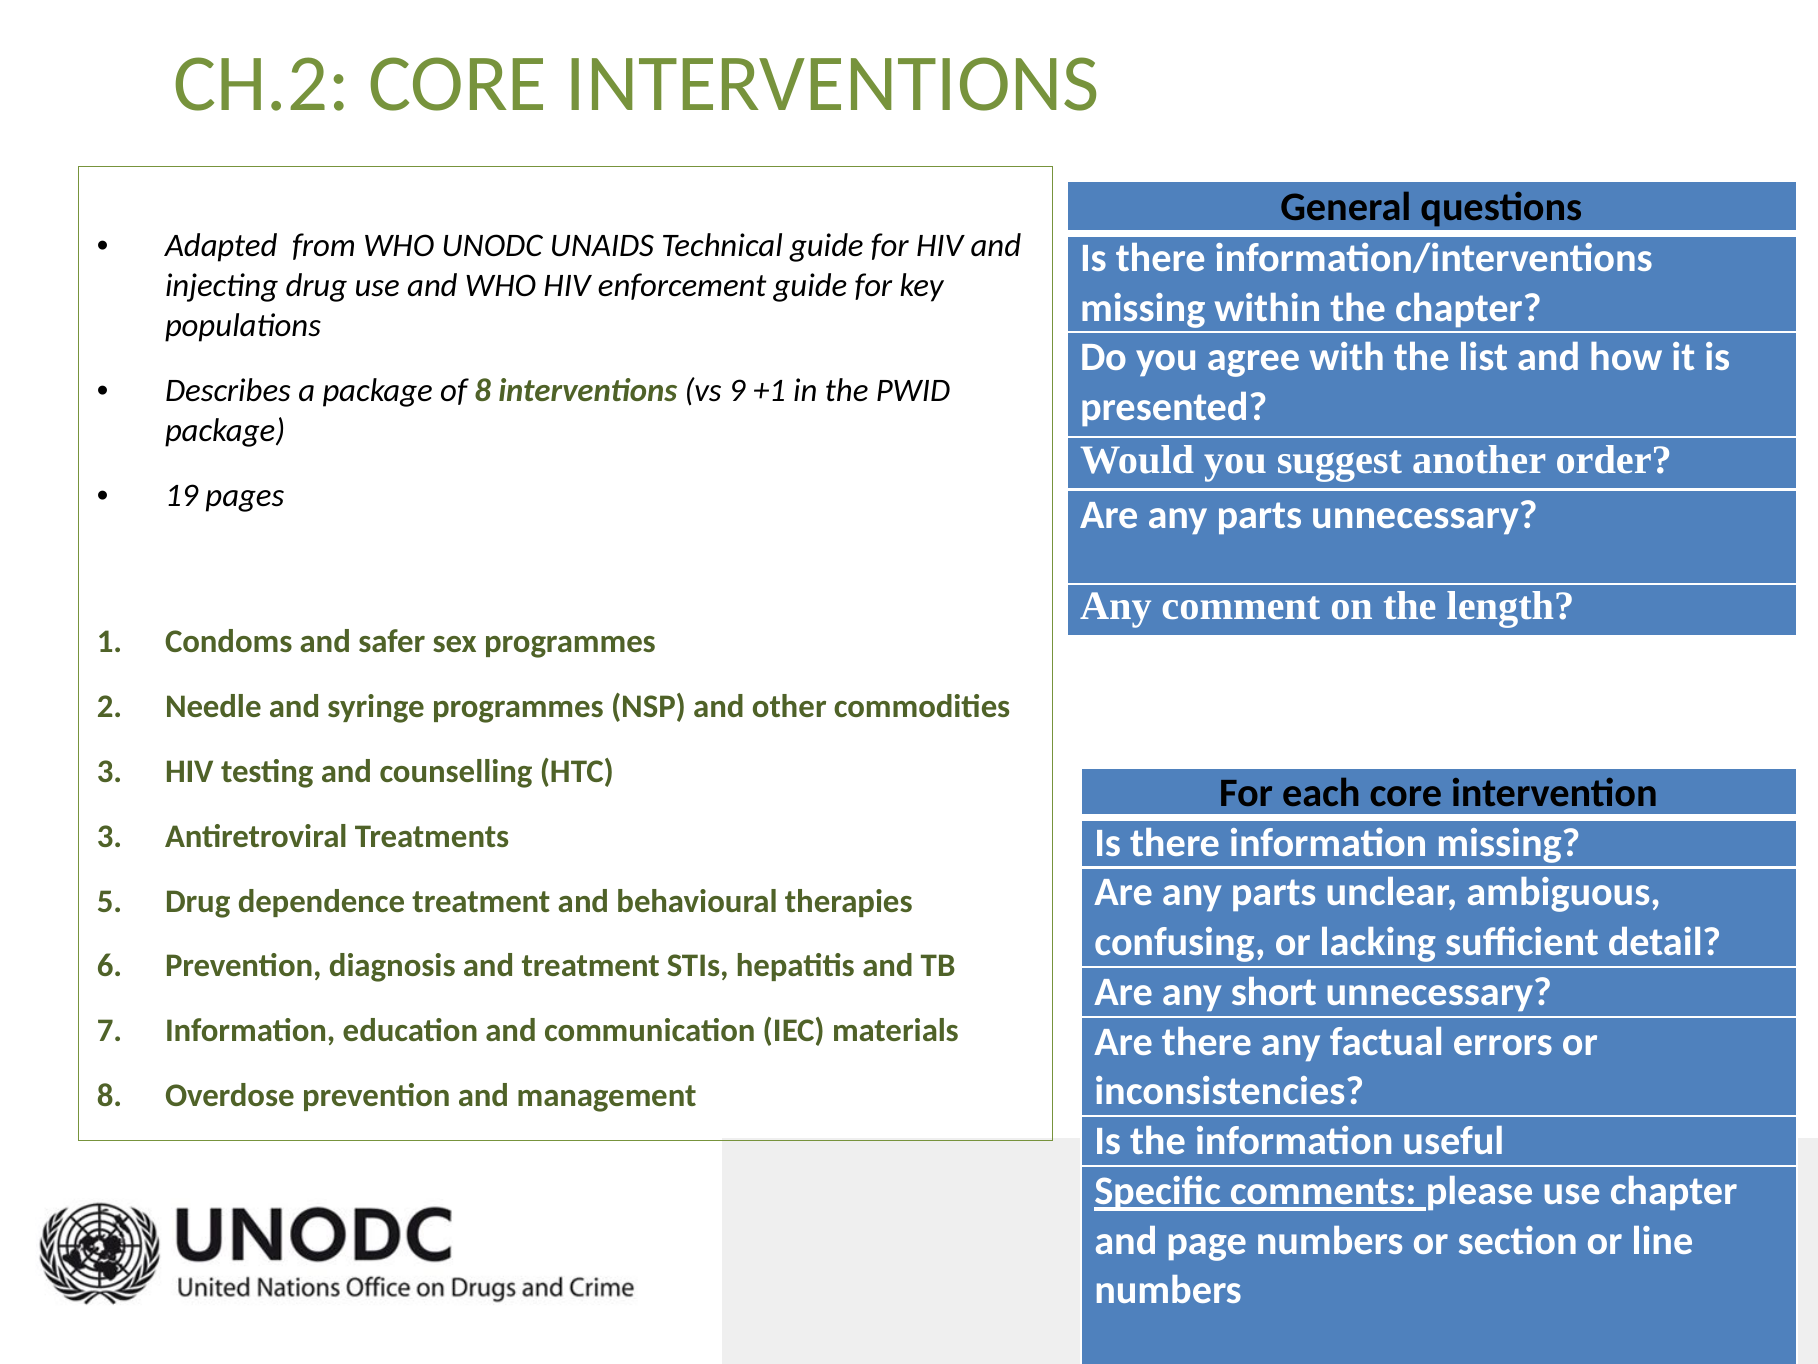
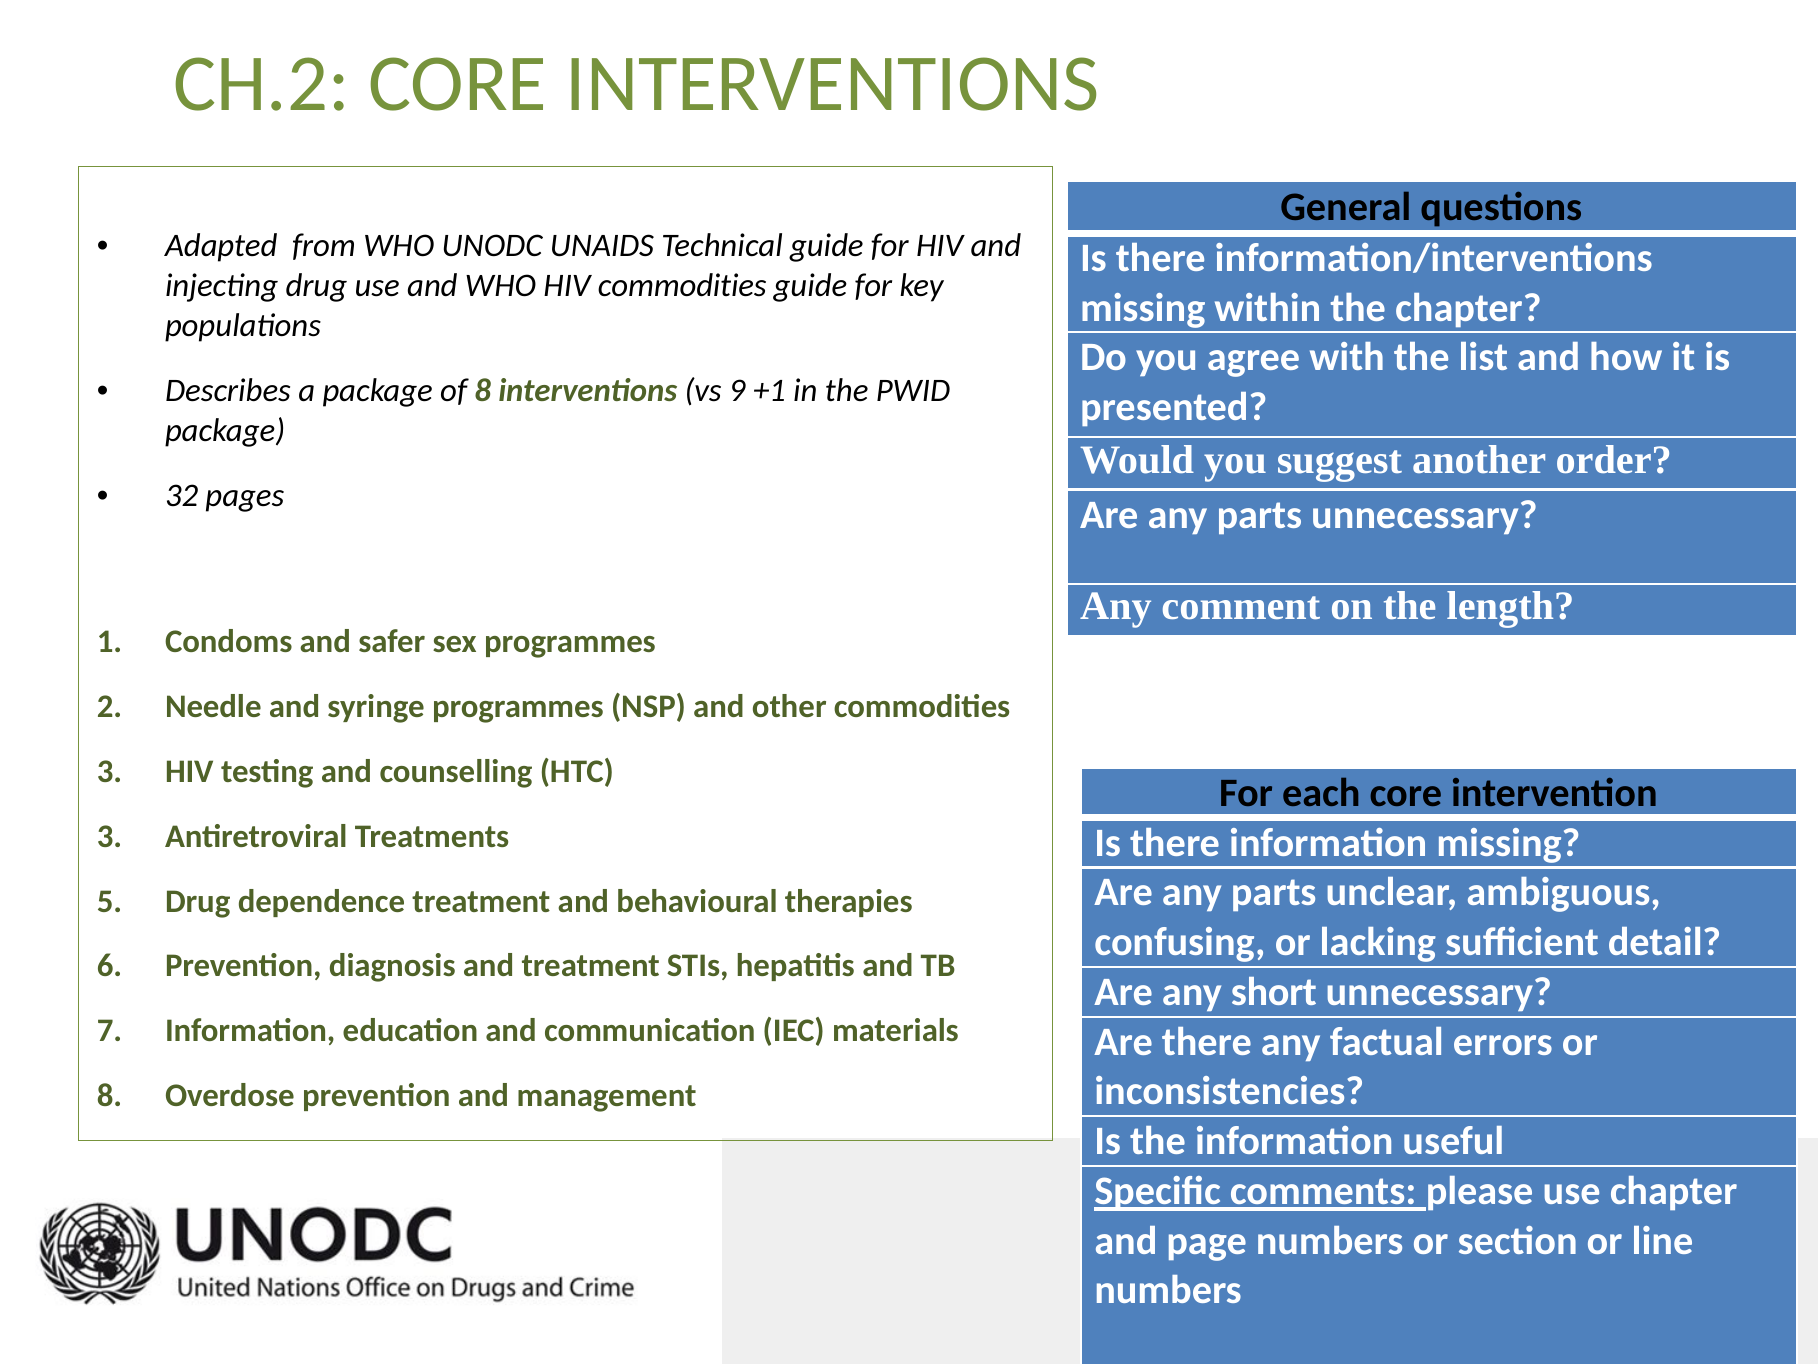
HIV enforcement: enforcement -> commodities (682, 285)
19: 19 -> 32 (182, 495)
